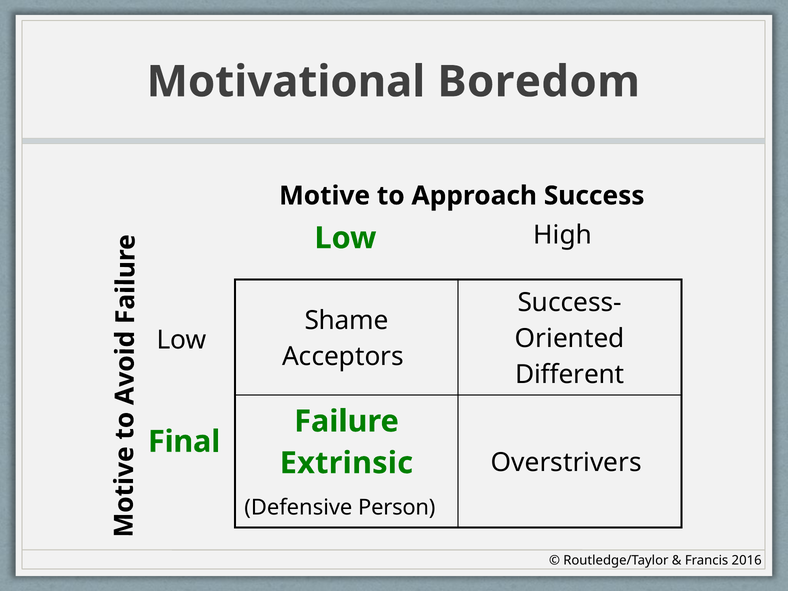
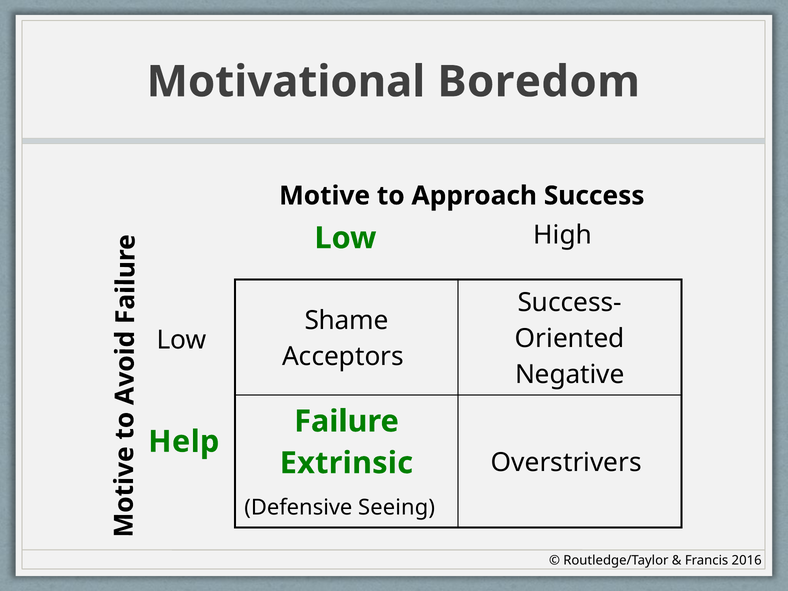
Different: Different -> Negative (570, 374)
Final: Final -> Help (184, 442)
Person: Person -> Seeing (397, 508)
